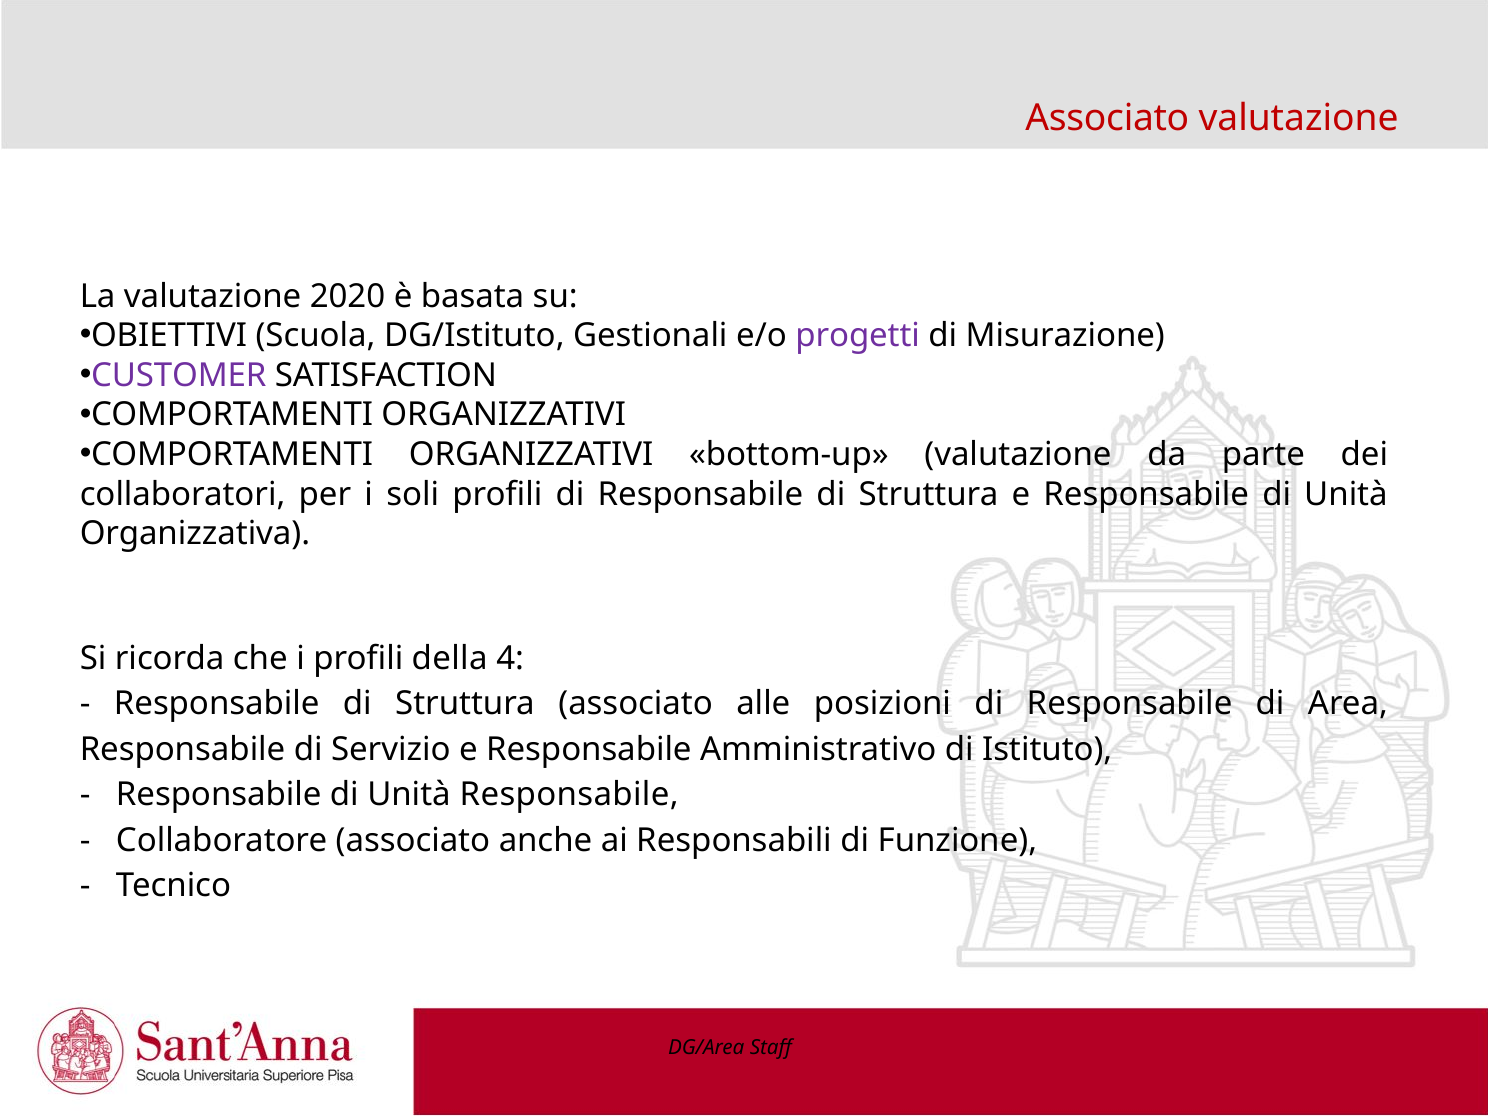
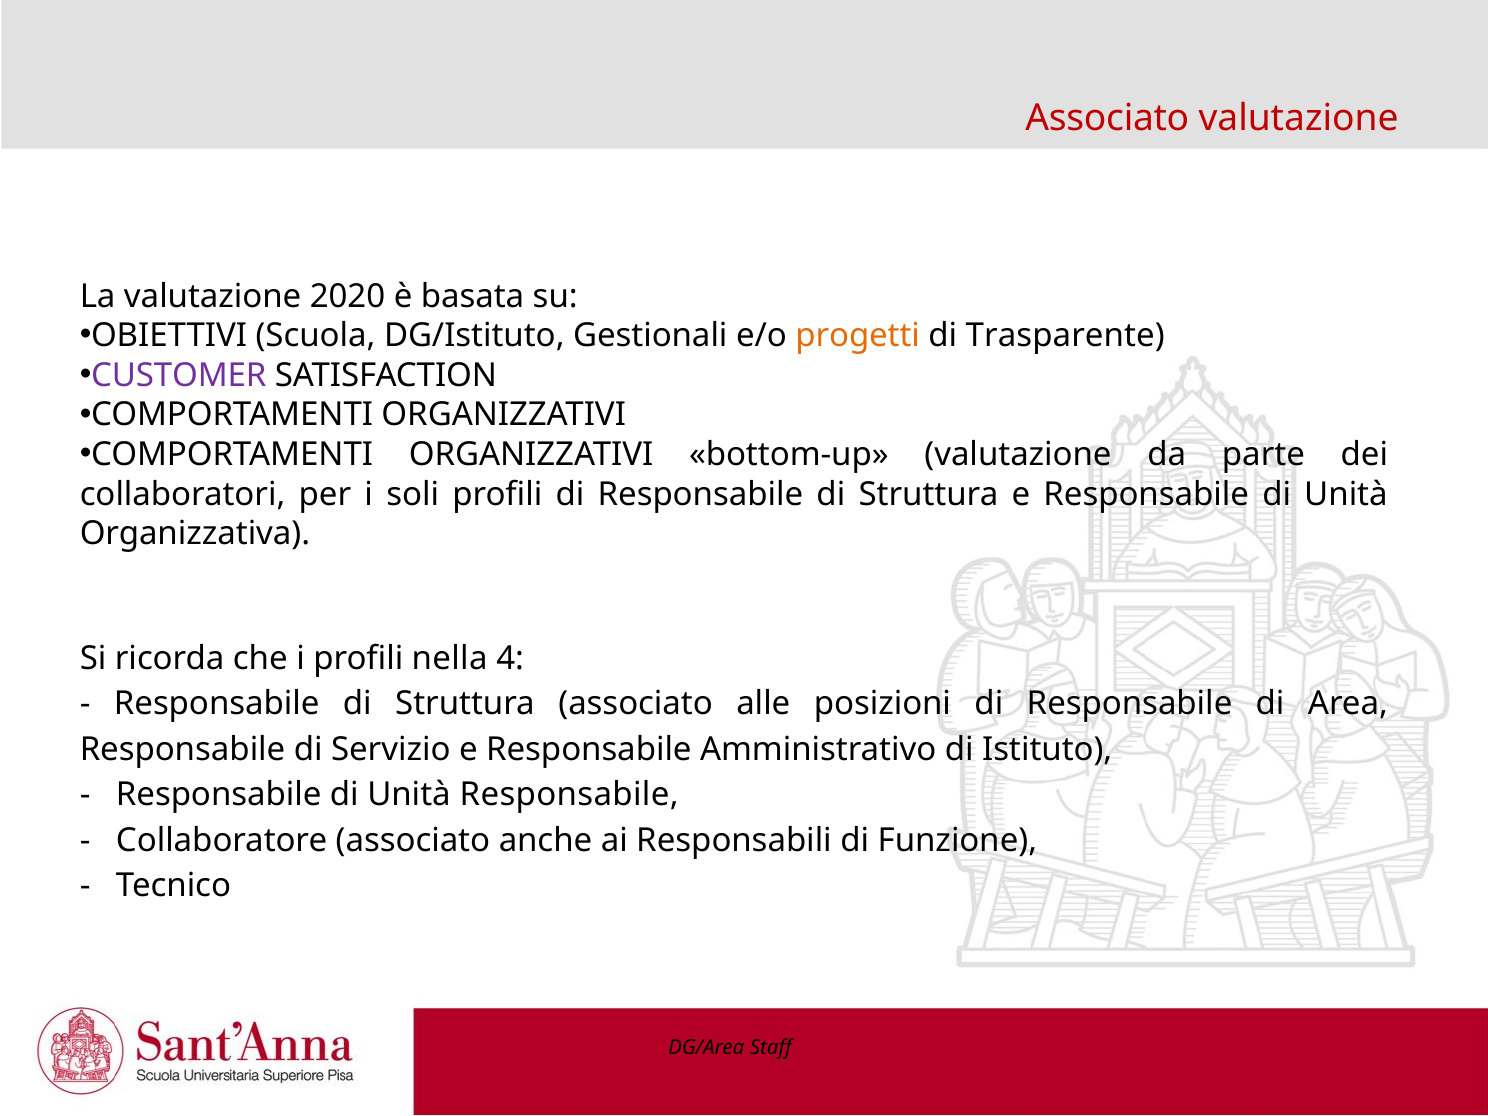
progetti colour: purple -> orange (858, 336)
Misurazione: Misurazione -> Trasparente (1065, 336)
della: della -> nella (450, 658)
